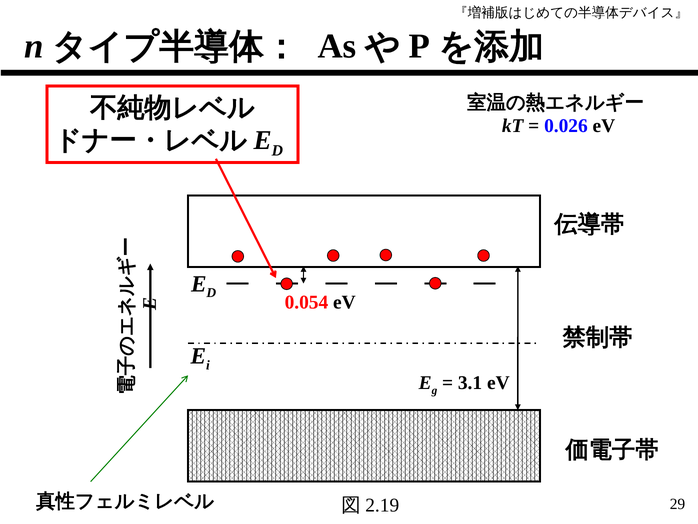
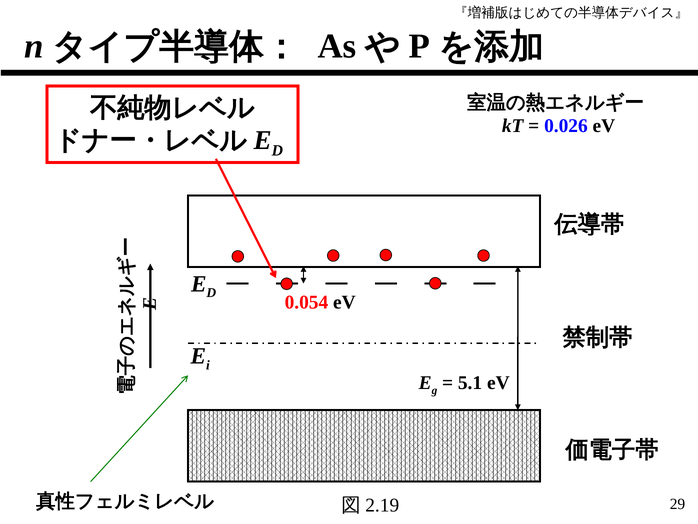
3.1: 3.1 -> 5.1 (470, 383)
